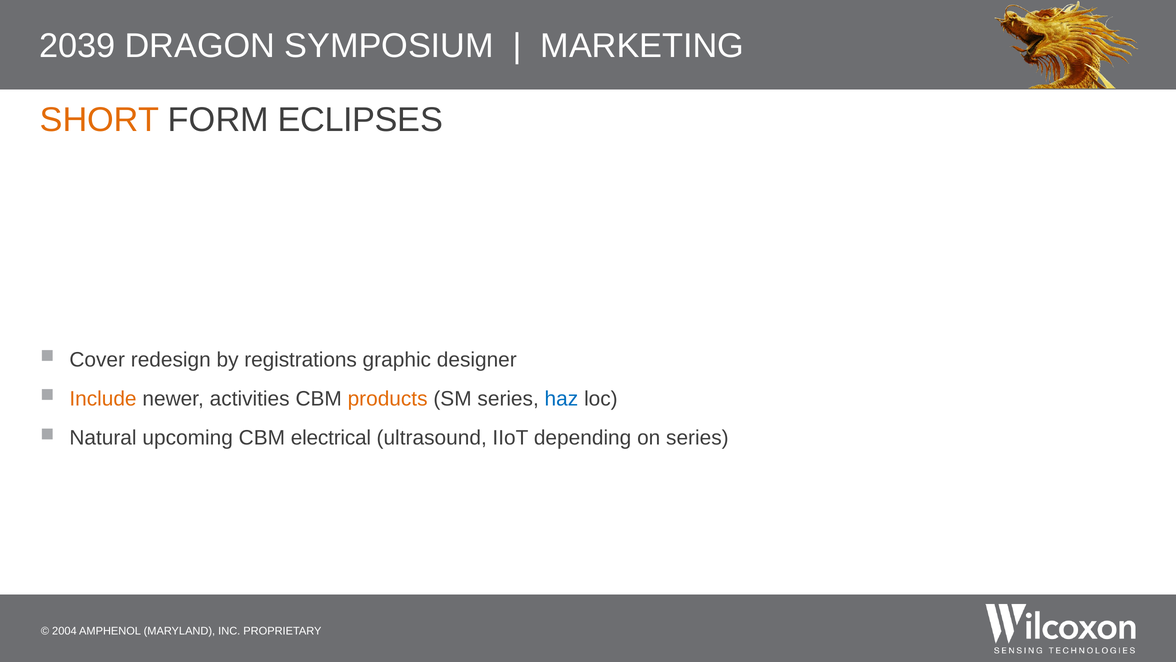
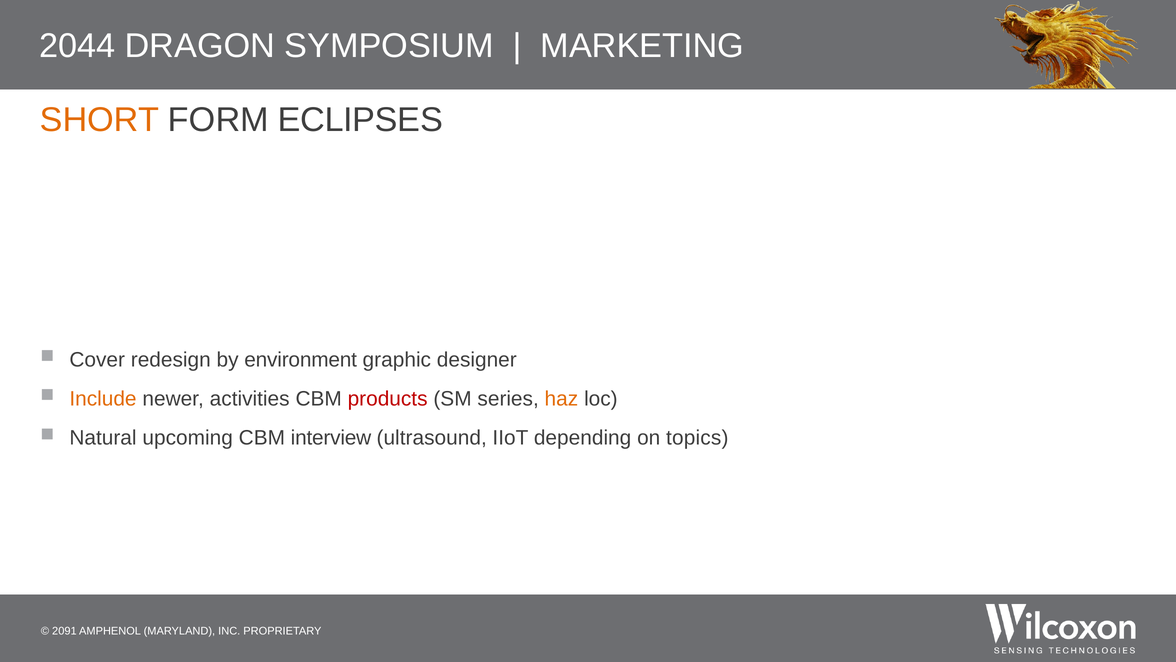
2039: 2039 -> 2044 (77, 46)
registrations: registrations -> environment (301, 360)
products colour: orange -> red (388, 399)
haz colour: blue -> orange (561, 399)
electrical: electrical -> interview (331, 438)
on series: series -> topics (697, 438)
2004: 2004 -> 2091 (64, 631)
